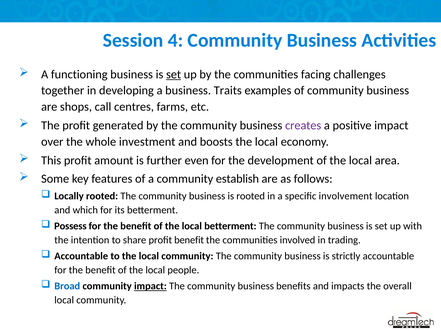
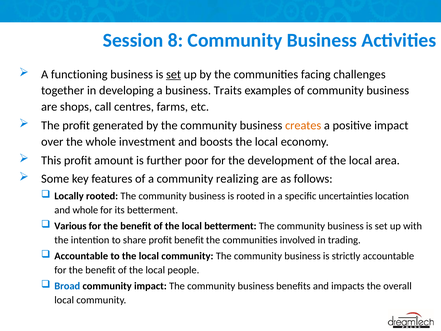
4: 4 -> 8 (176, 40)
creates colour: purple -> orange (303, 125)
even: even -> poor (197, 160)
establish: establish -> realizing (237, 179)
involvement: involvement -> uncertainties (346, 196)
and which: which -> whole (85, 210)
Possess: Possess -> Various (70, 226)
impact underline: present -> none (150, 286)
